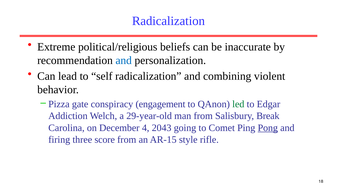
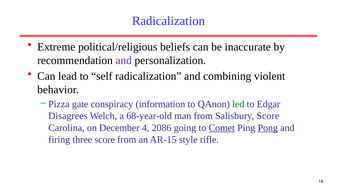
and colour: blue -> purple (124, 60)
engagement: engagement -> information (160, 104)
Addiction: Addiction -> Disagrees (68, 116)
29-year-old: 29-year-old -> 68-year-old (149, 116)
Salisbury Break: Break -> Score (268, 116)
2043: 2043 -> 2086 (162, 128)
Comet underline: none -> present (222, 128)
